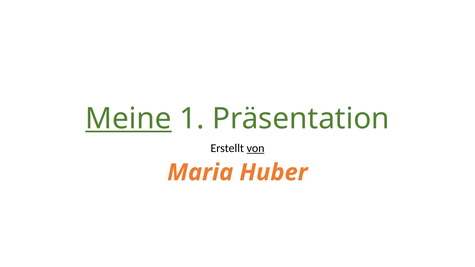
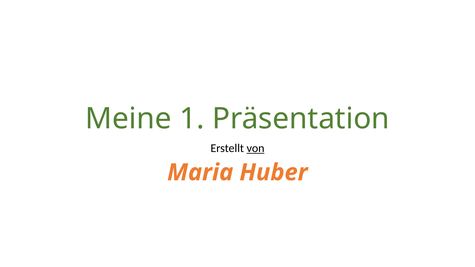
Meine underline: present -> none (128, 119)
